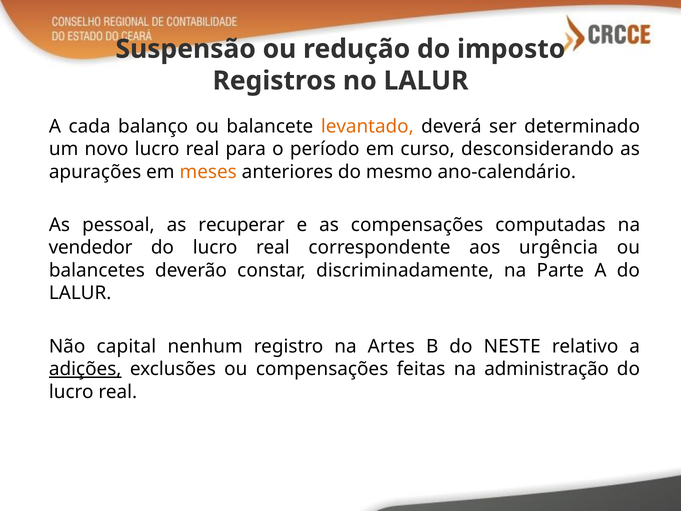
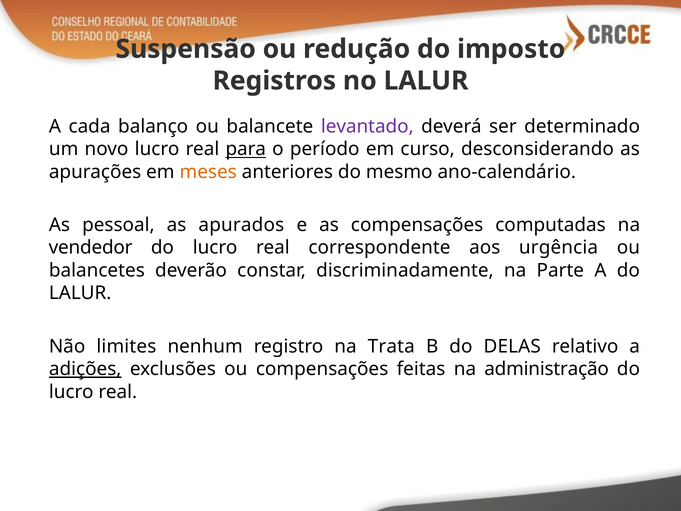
levantado colour: orange -> purple (367, 126)
para underline: none -> present (246, 149)
recuperar: recuperar -> apurados (241, 225)
capital: capital -> limites (126, 346)
Artes: Artes -> Trata (391, 346)
NESTE: NESTE -> DELAS (512, 346)
